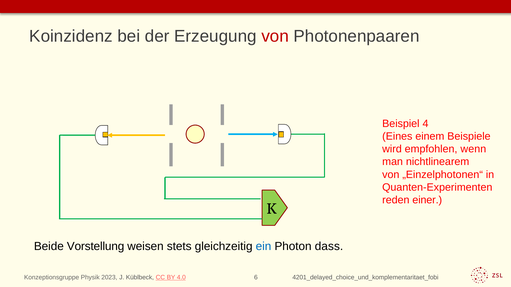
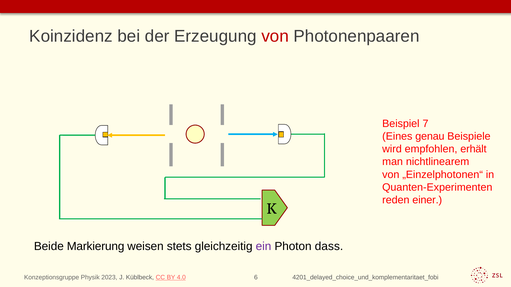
4: 4 -> 7 (425, 124)
einem: einem -> genau (430, 136)
wenn: wenn -> erhält (473, 149)
Vorstellung: Vorstellung -> Markierung (96, 247)
ein colour: blue -> purple (264, 247)
